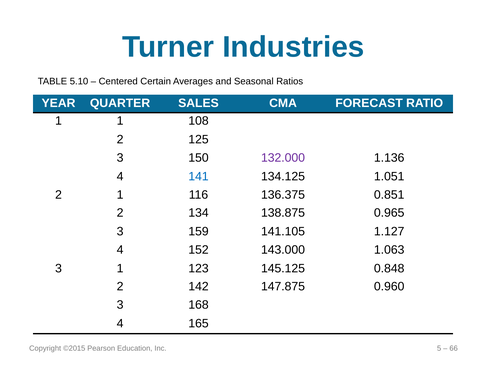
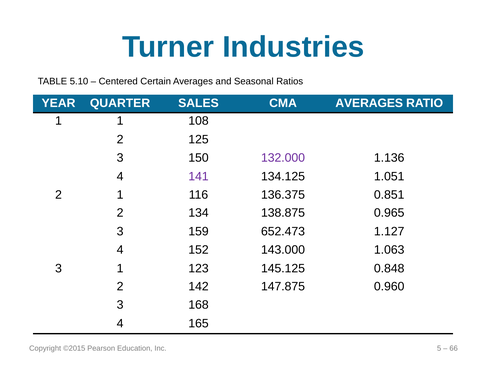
CMA FORECAST: FORECAST -> AVERAGES (369, 103)
141 colour: blue -> purple (198, 176)
141.105: 141.105 -> 652.473 (283, 232)
